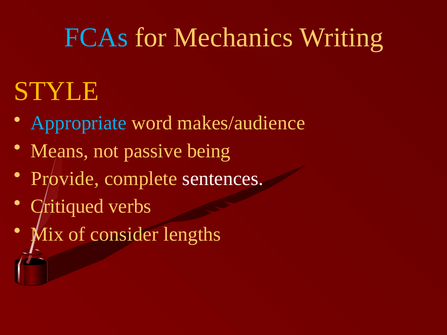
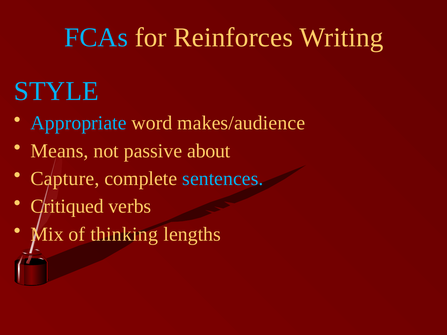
Mechanics: Mechanics -> Reinforces (233, 37)
STYLE colour: yellow -> light blue (56, 91)
being: being -> about (209, 151)
Provide: Provide -> Capture (65, 179)
sentences colour: white -> light blue (223, 179)
consider: consider -> thinking (124, 234)
